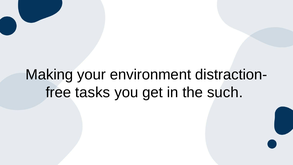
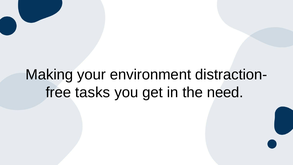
such: such -> need (225, 92)
